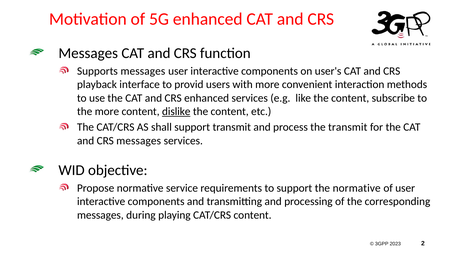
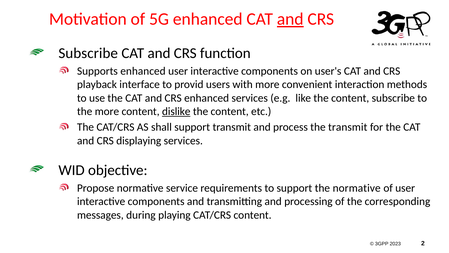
and underline: none -> present (290, 19)
Messages: Messages -> Subscribe (88, 53)
Supports messages: messages -> enhanced (143, 71)
messages: messages -> displaying (139, 141)
